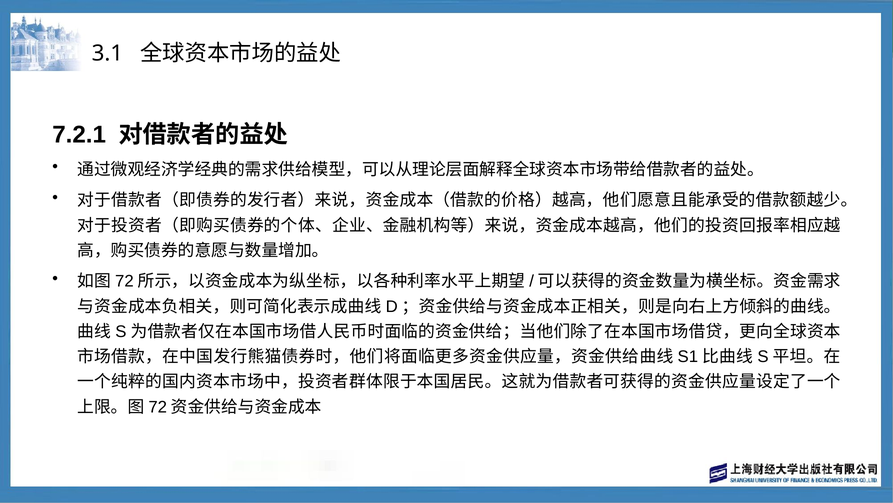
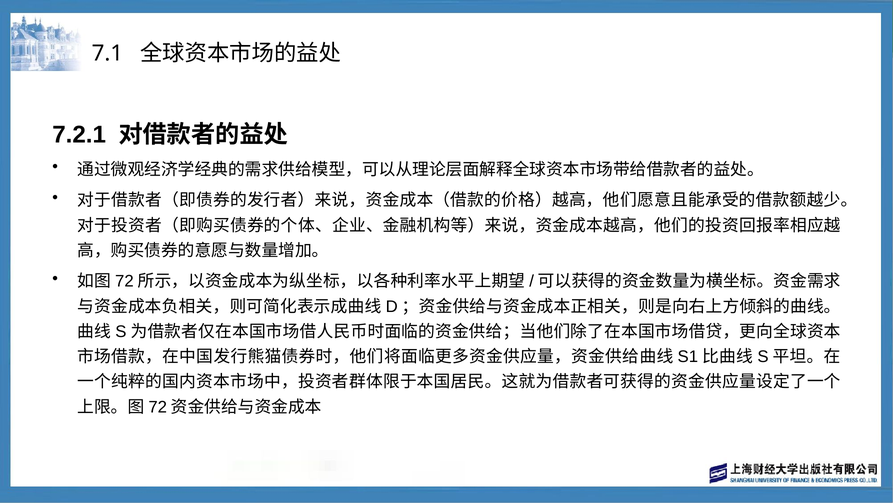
3.1: 3.1 -> 7.1 (107, 53)
